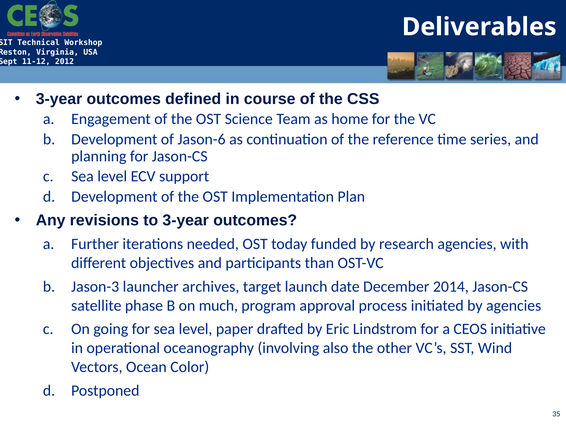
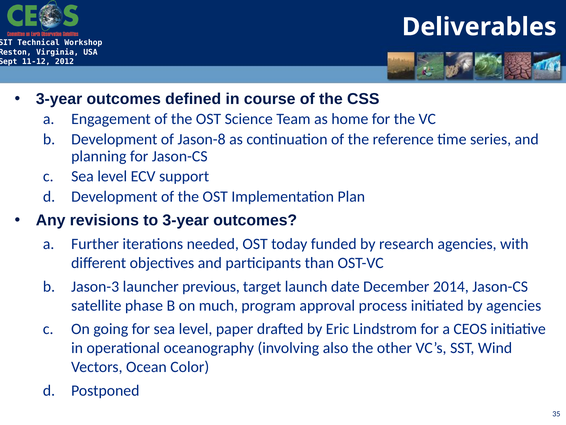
Jason-6: Jason-6 -> Jason-8 (202, 139)
archives: archives -> previous (211, 286)
